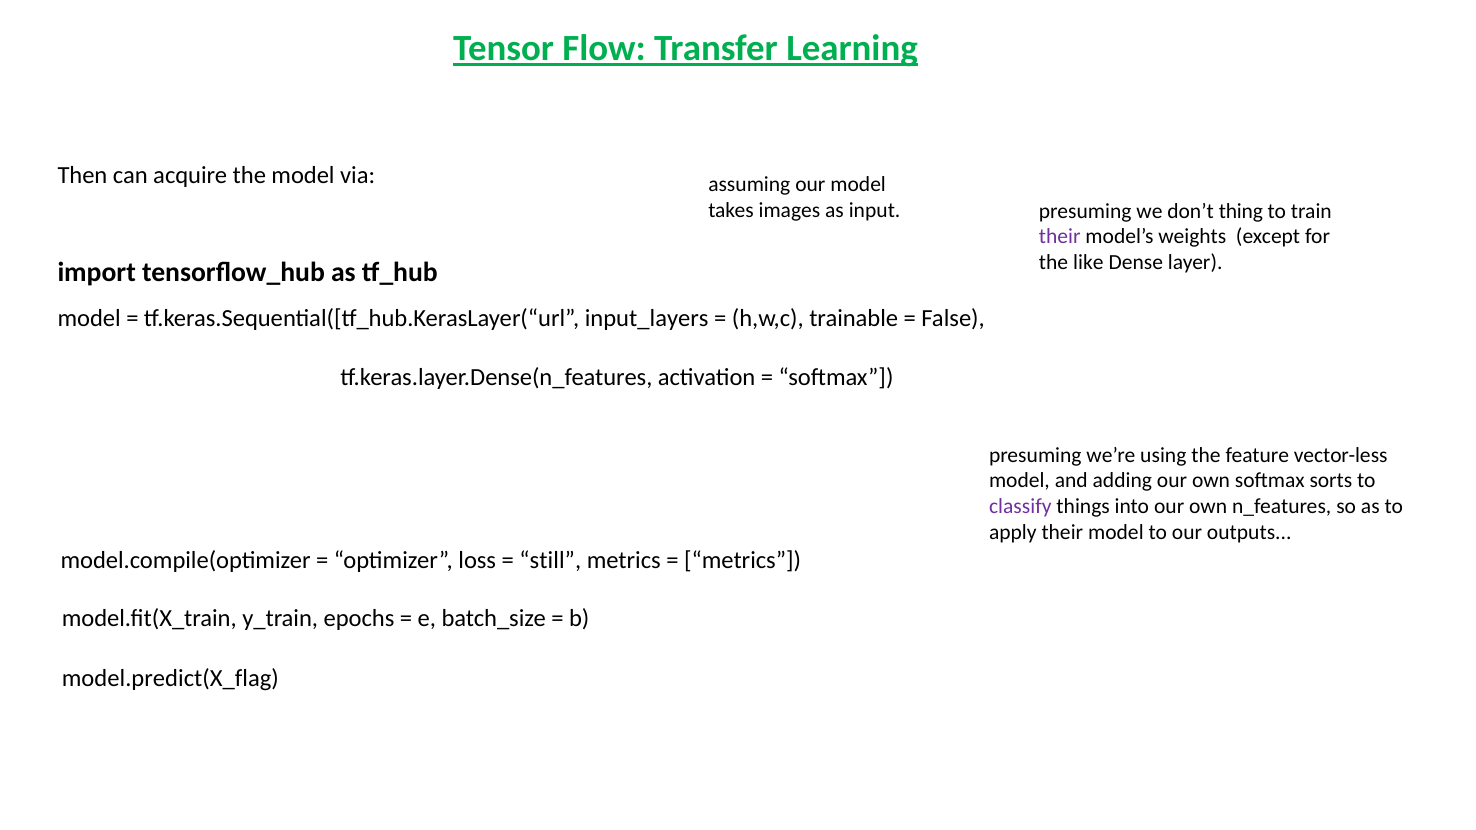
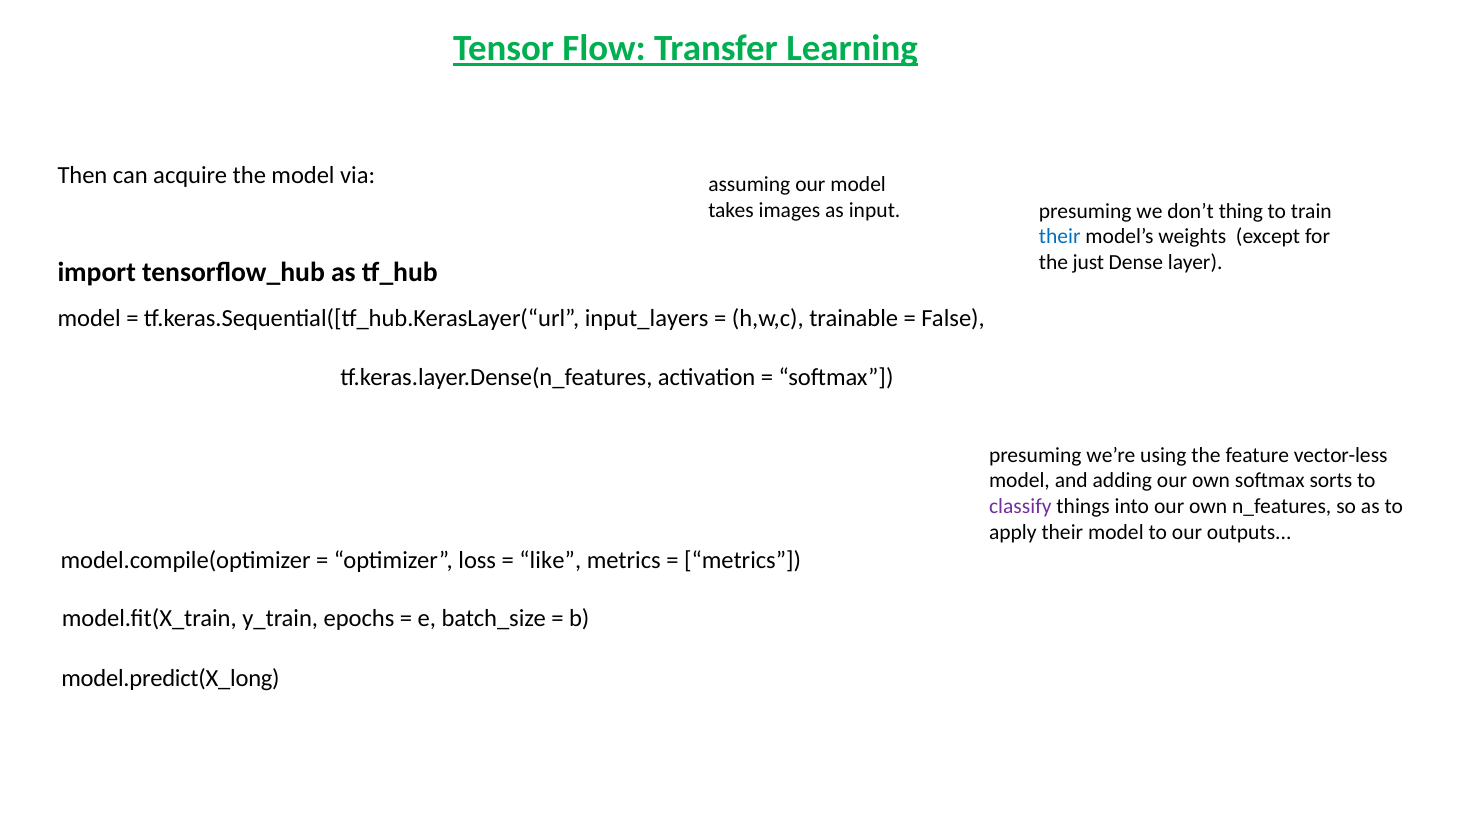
their colour: purple -> blue (1060, 237)
like: like -> just (1088, 263)
still: still -> like (550, 560)
model.predict(X_flag: model.predict(X_flag -> model.predict(X_long (171, 678)
